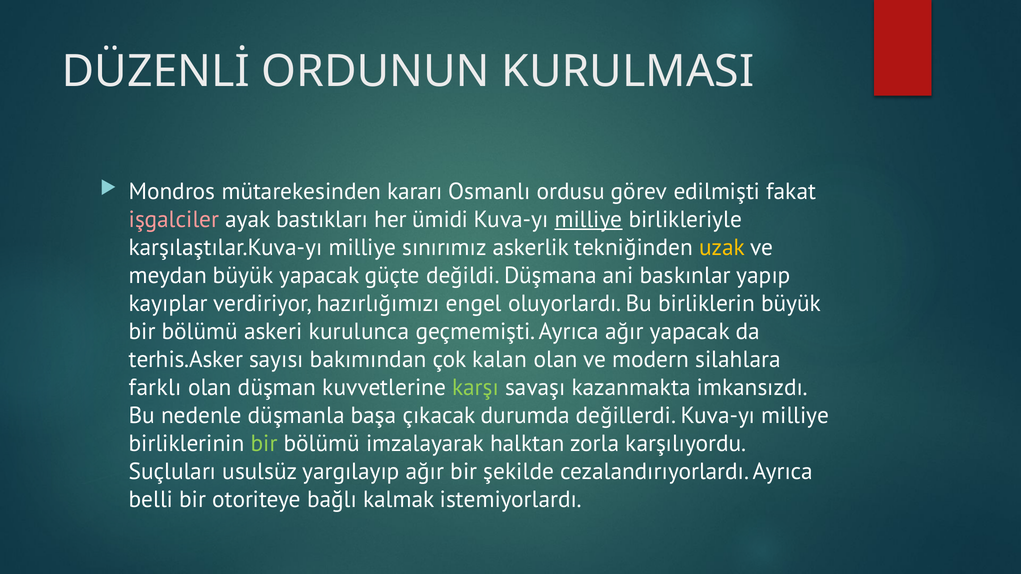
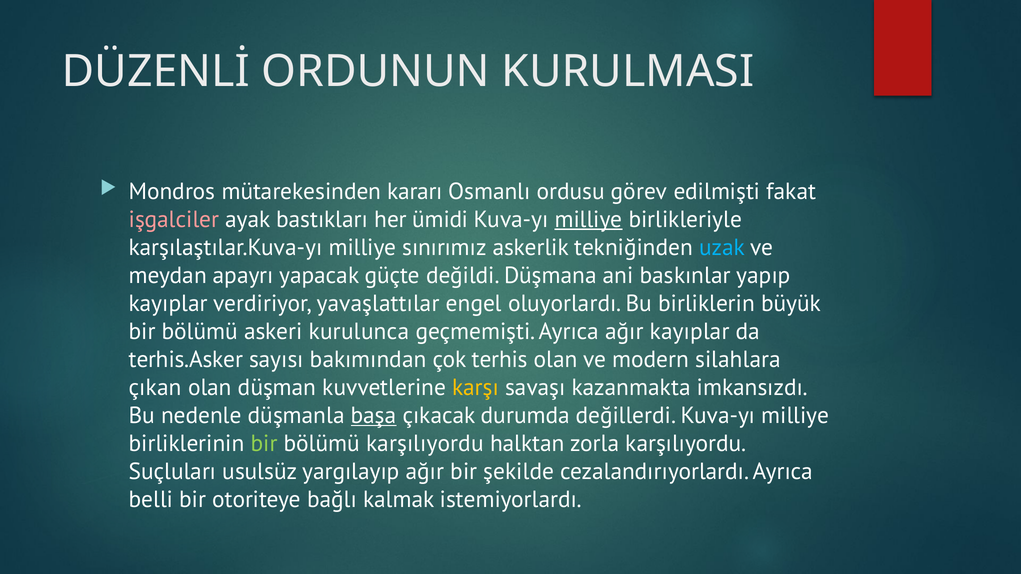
uzak colour: yellow -> light blue (722, 247)
meydan büyük: büyük -> apayrı (243, 276)
hazırlığımızı: hazırlığımızı -> yavaşlattılar (378, 304)
ağır yapacak: yapacak -> kayıplar (690, 332)
kalan: kalan -> terhis (500, 360)
farklı: farklı -> çıkan (155, 388)
karşı colour: light green -> yellow (476, 388)
başa underline: none -> present (374, 416)
bölümü imzalayarak: imzalayarak -> karşılıyordu (425, 444)
